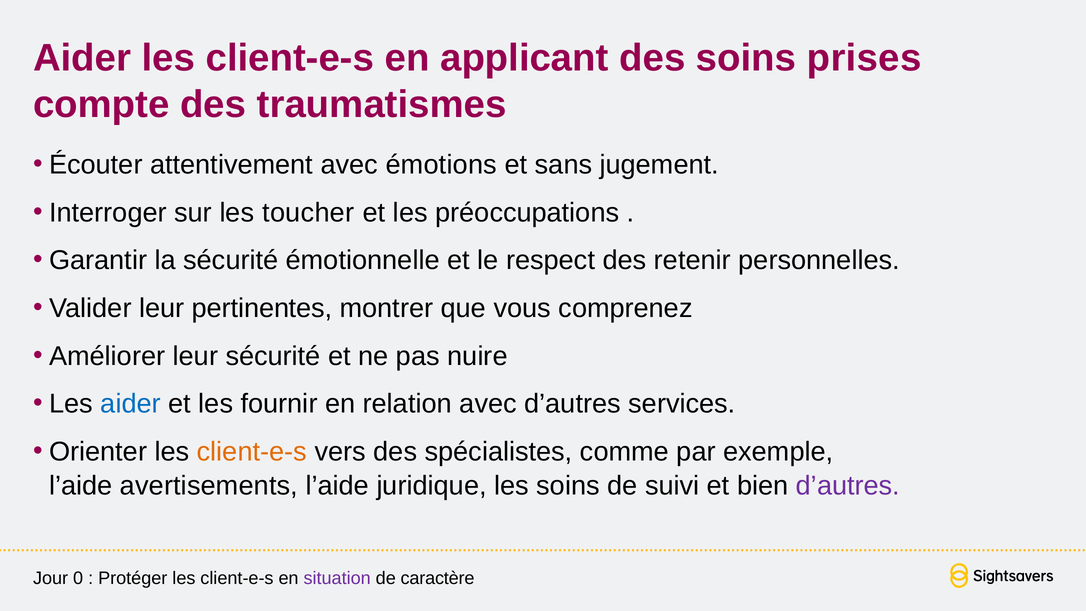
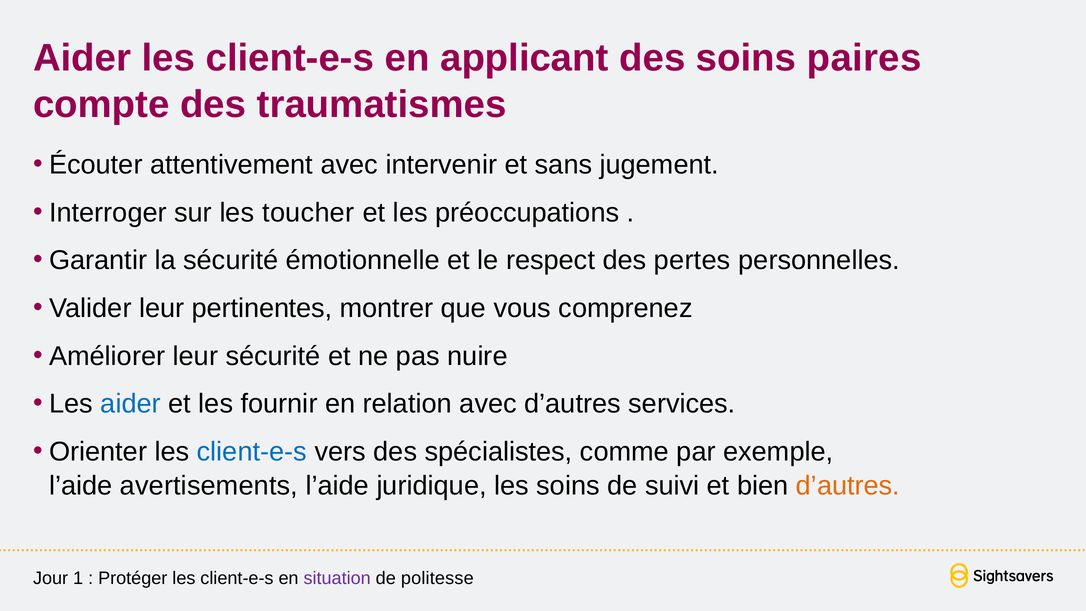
prises: prises -> paires (864, 58)
émotions: émotions -> intervenir (441, 165)
retenir: retenir -> pertes (692, 260)
client-e-s colour: orange -> blue (252, 452)
d’autres colour: purple -> orange (848, 486)
0: 0 -> 1 (78, 578)
caractère: caractère -> politesse (437, 578)
